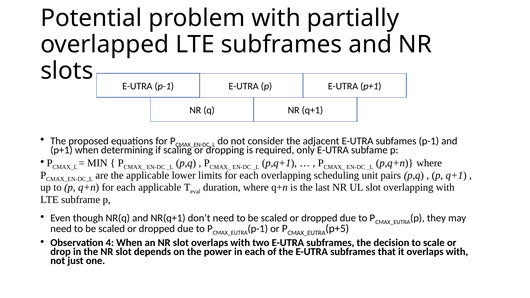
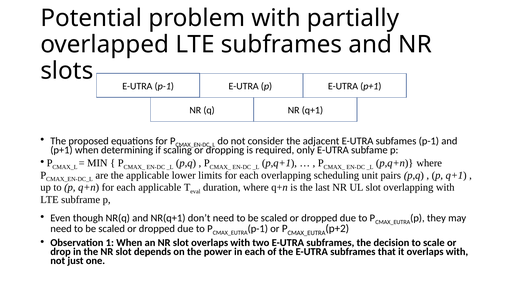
p+5: p+5 -> p+2 (337, 229)
4: 4 -> 1 (110, 243)
